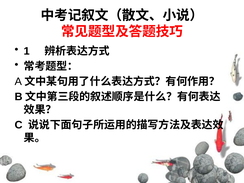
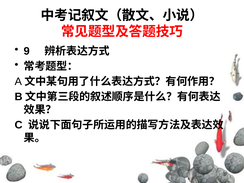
1: 1 -> 9 (27, 51)
